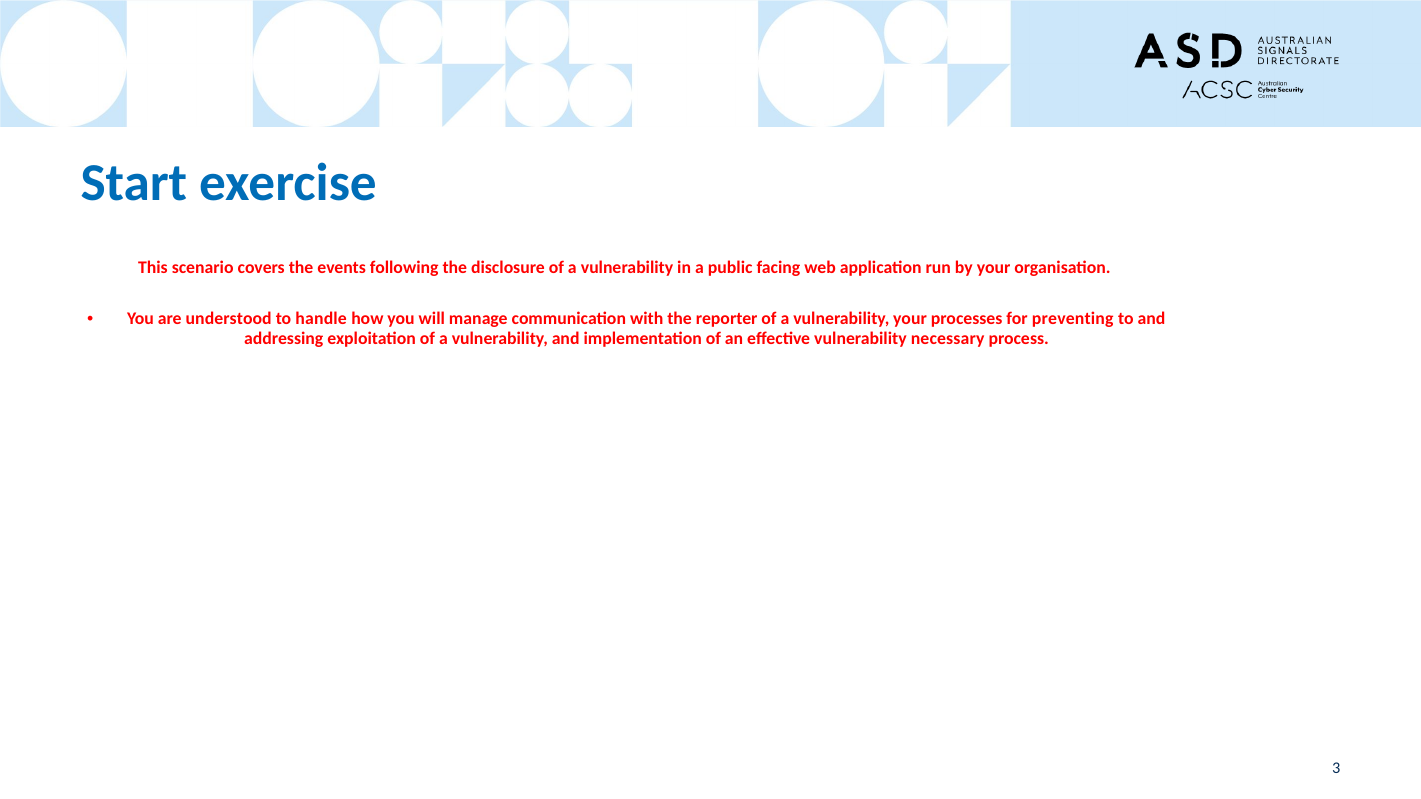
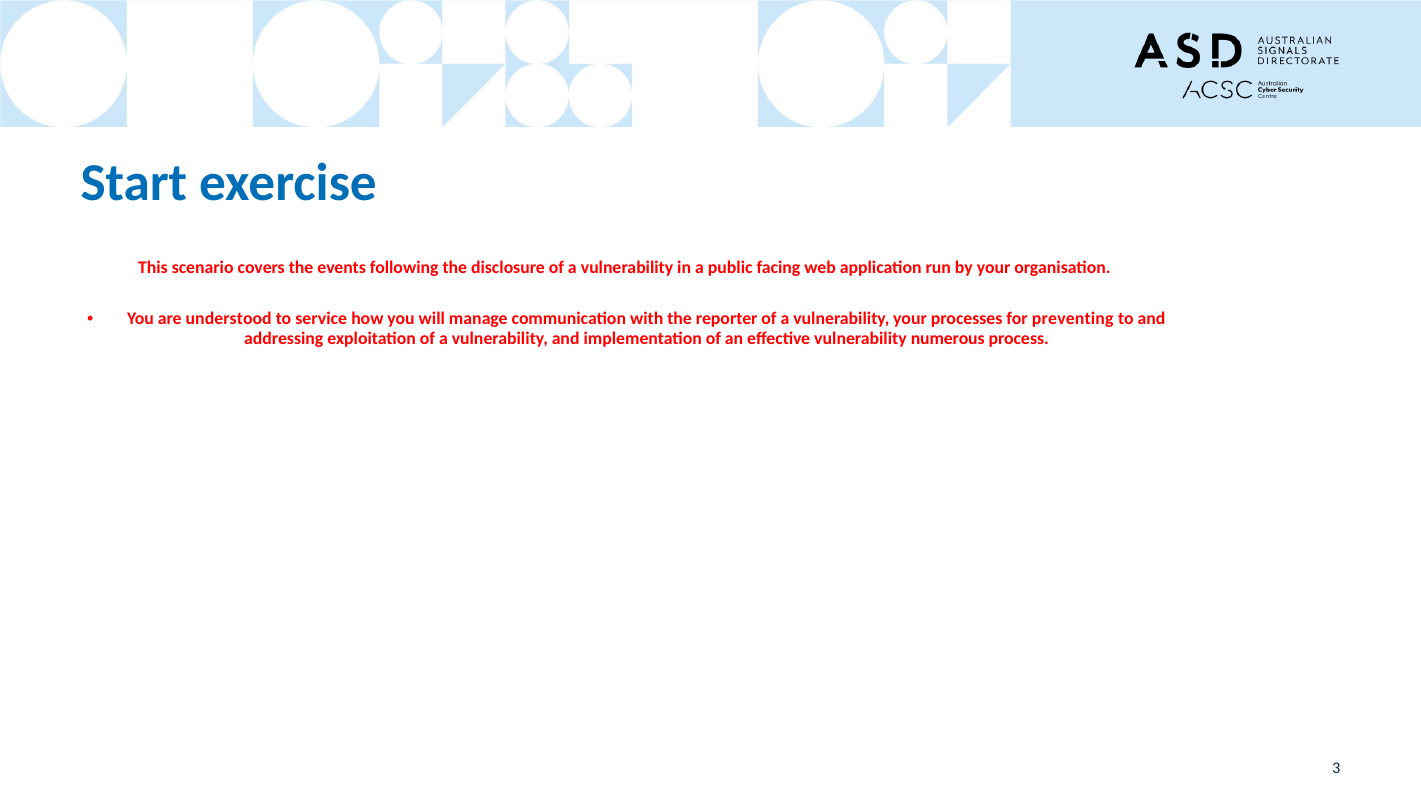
handle: handle -> service (321, 319)
necessary: necessary -> numerous (948, 338)
